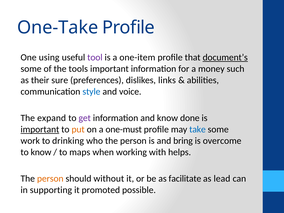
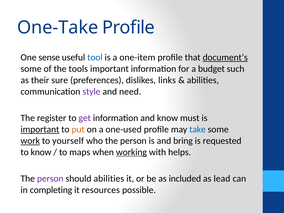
using: using -> sense (49, 57)
tool colour: purple -> blue (95, 57)
money: money -> budget (211, 69)
style colour: blue -> purple (91, 92)
voice: voice -> need (130, 92)
expand: expand -> register (52, 118)
done: done -> must (190, 118)
one-must: one-must -> one-used (124, 129)
work underline: none -> present (30, 141)
drinking: drinking -> yourself (68, 141)
overcome: overcome -> requested (222, 141)
working underline: none -> present (131, 152)
person colour: orange -> purple (50, 179)
should without: without -> abilities (109, 179)
facilitate: facilitate -> included (185, 179)
supporting: supporting -> completing (51, 190)
promoted: promoted -> resources (101, 190)
